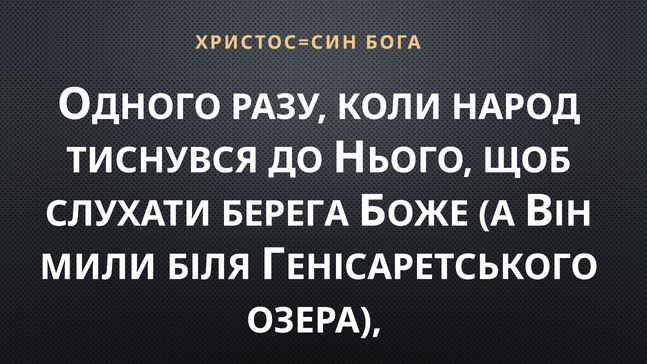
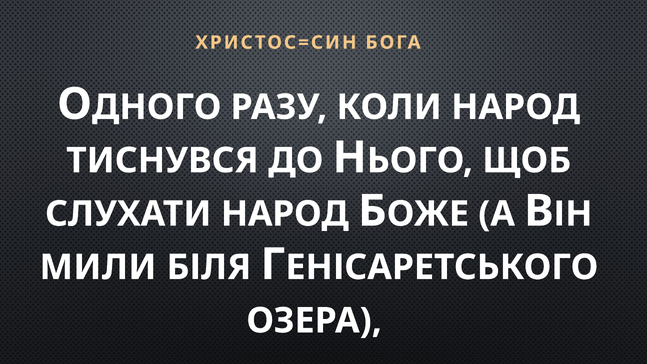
СЛУХАТИ БЕРЕГА: БЕРЕГА -> НАРОД (285, 214)
